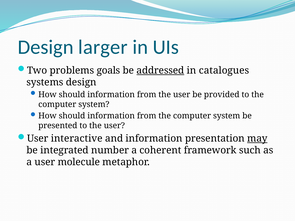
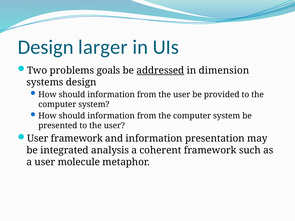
catalogues: catalogues -> dimension (224, 70)
User interactive: interactive -> framework (77, 139)
may underline: present -> none (257, 139)
number: number -> analysis (110, 150)
